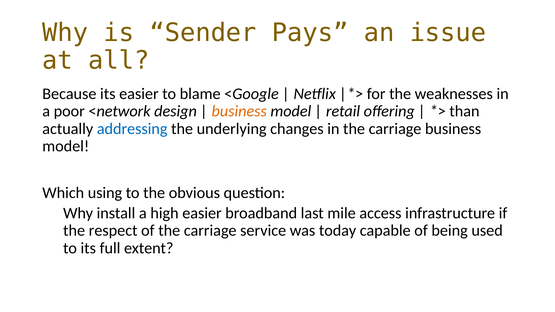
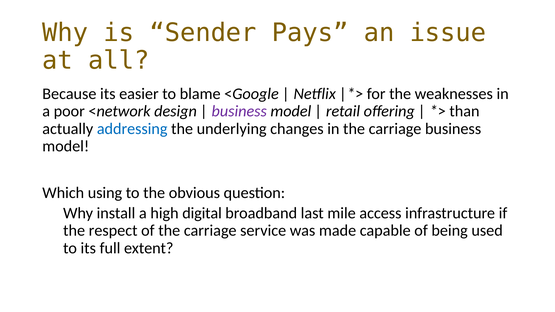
business colour: orange -> purple (239, 111)
high easier: easier -> digital (202, 213)
today: today -> made (338, 231)
